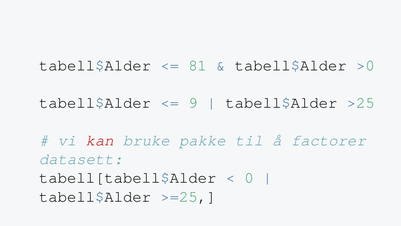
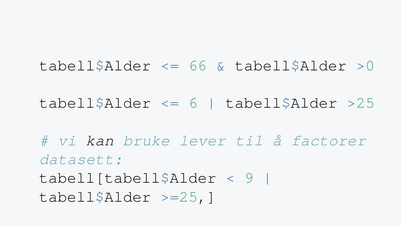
81: 81 -> 66 (198, 65)
9: 9 -> 6 (193, 103)
kan colour: red -> black (100, 140)
pakke: pakke -> lever (203, 140)
0: 0 -> 9 (249, 177)
